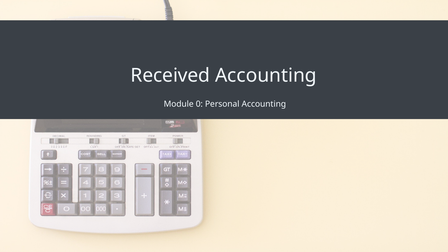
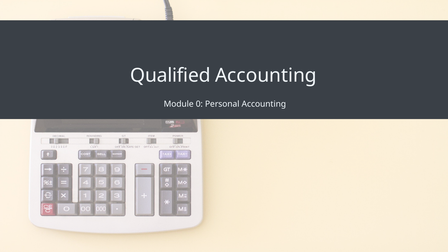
Received: Received -> Qualified (170, 76)
